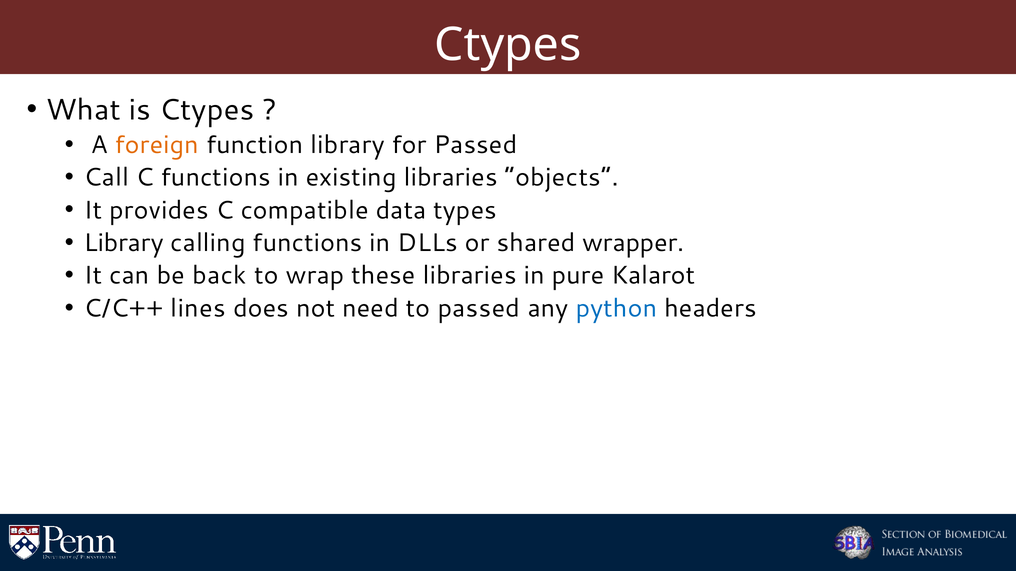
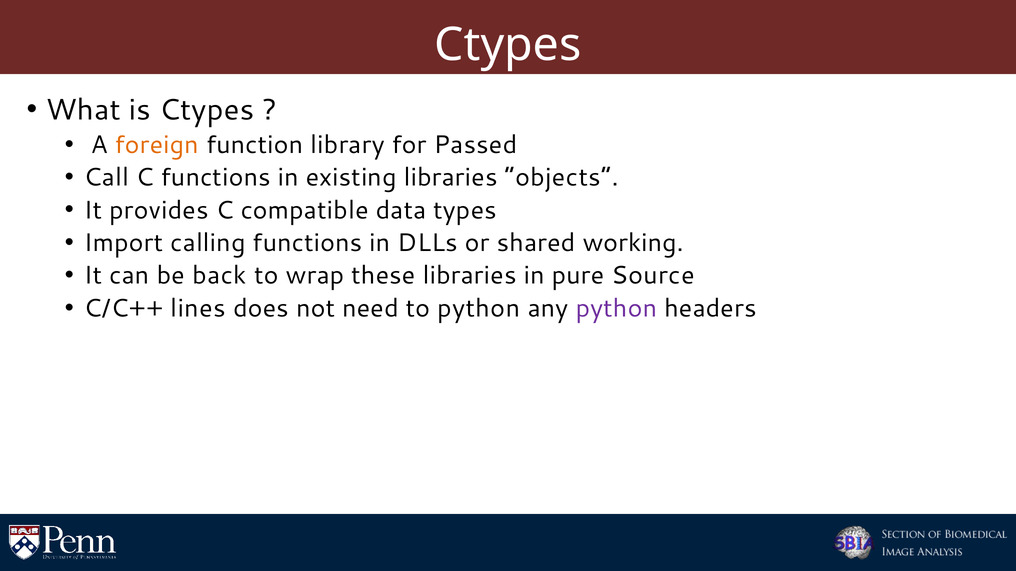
Library: Library -> Import (124, 243)
wrapper: wrapper -> working (633, 243)
Kalarot: Kalarot -> Source (653, 276)
to passed: passed -> python (479, 308)
python colour: blue -> purple (616, 308)
